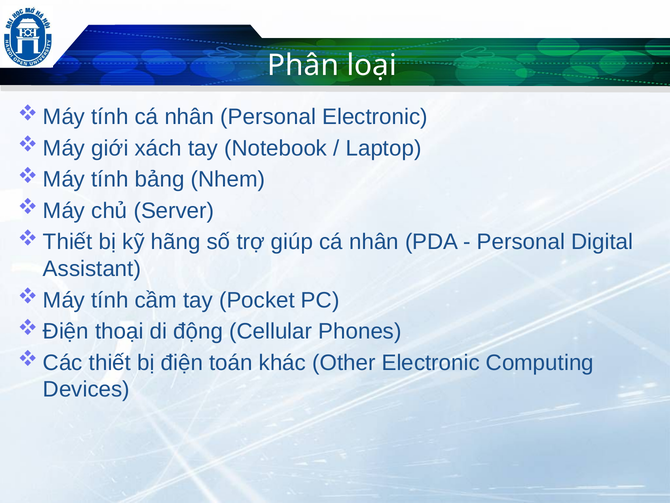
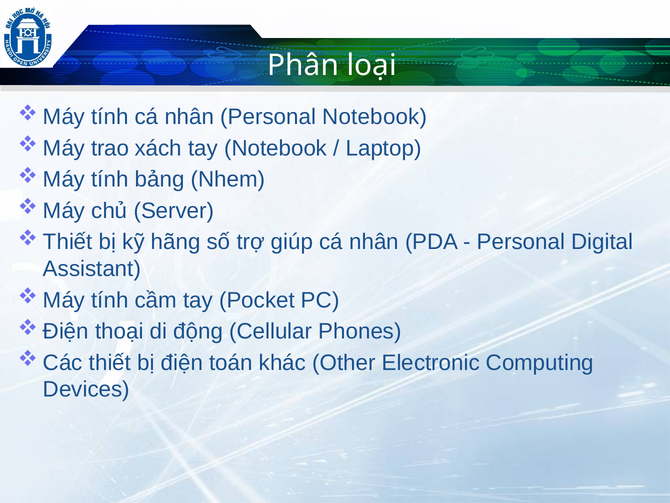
Personal Electronic: Electronic -> Notebook (375, 117)
giới: giới -> trao (110, 148)
